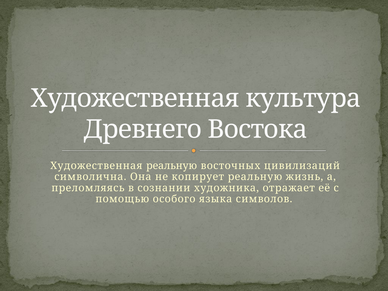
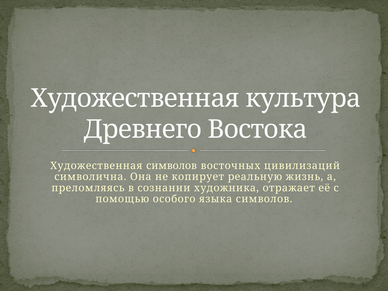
Художественная реальную: реальную -> символов (172, 166)
